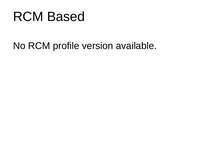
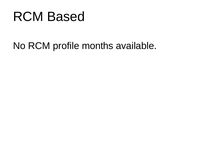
version: version -> months (98, 46)
